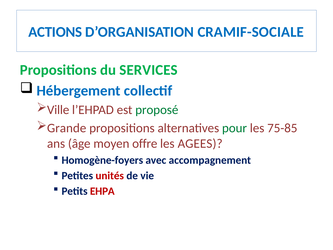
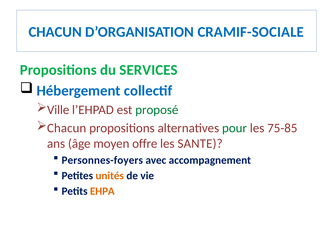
ACTIONS: ACTIONS -> CHACUN (55, 32)
Grande: Grande -> Chacun (67, 128)
AGEES: AGEES -> SANTE (200, 143)
Homogène-foyers: Homogène-foyers -> Personnes-foyers (102, 160)
unités colour: red -> orange (110, 175)
EHPA colour: red -> orange (102, 191)
